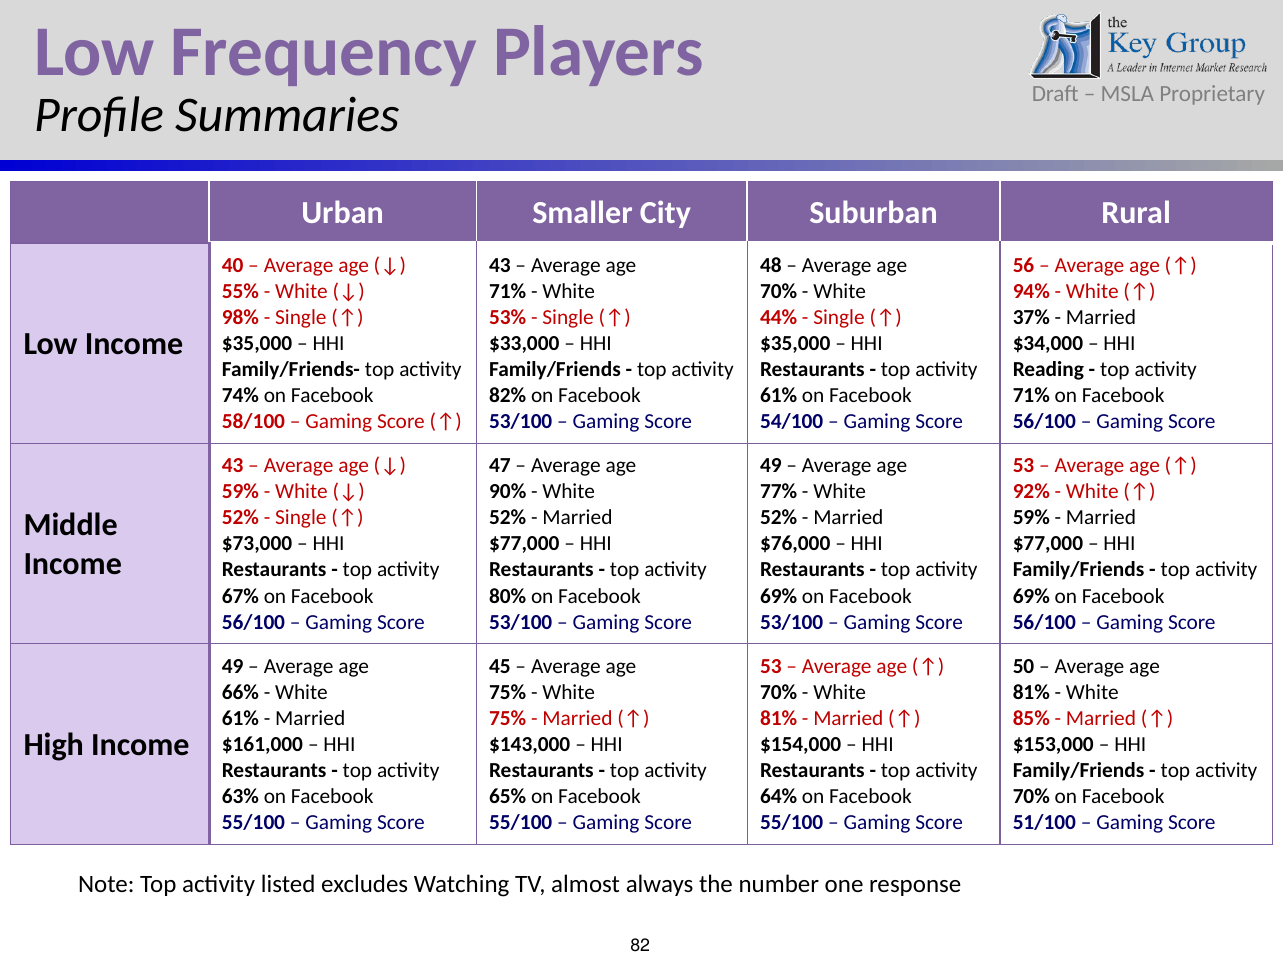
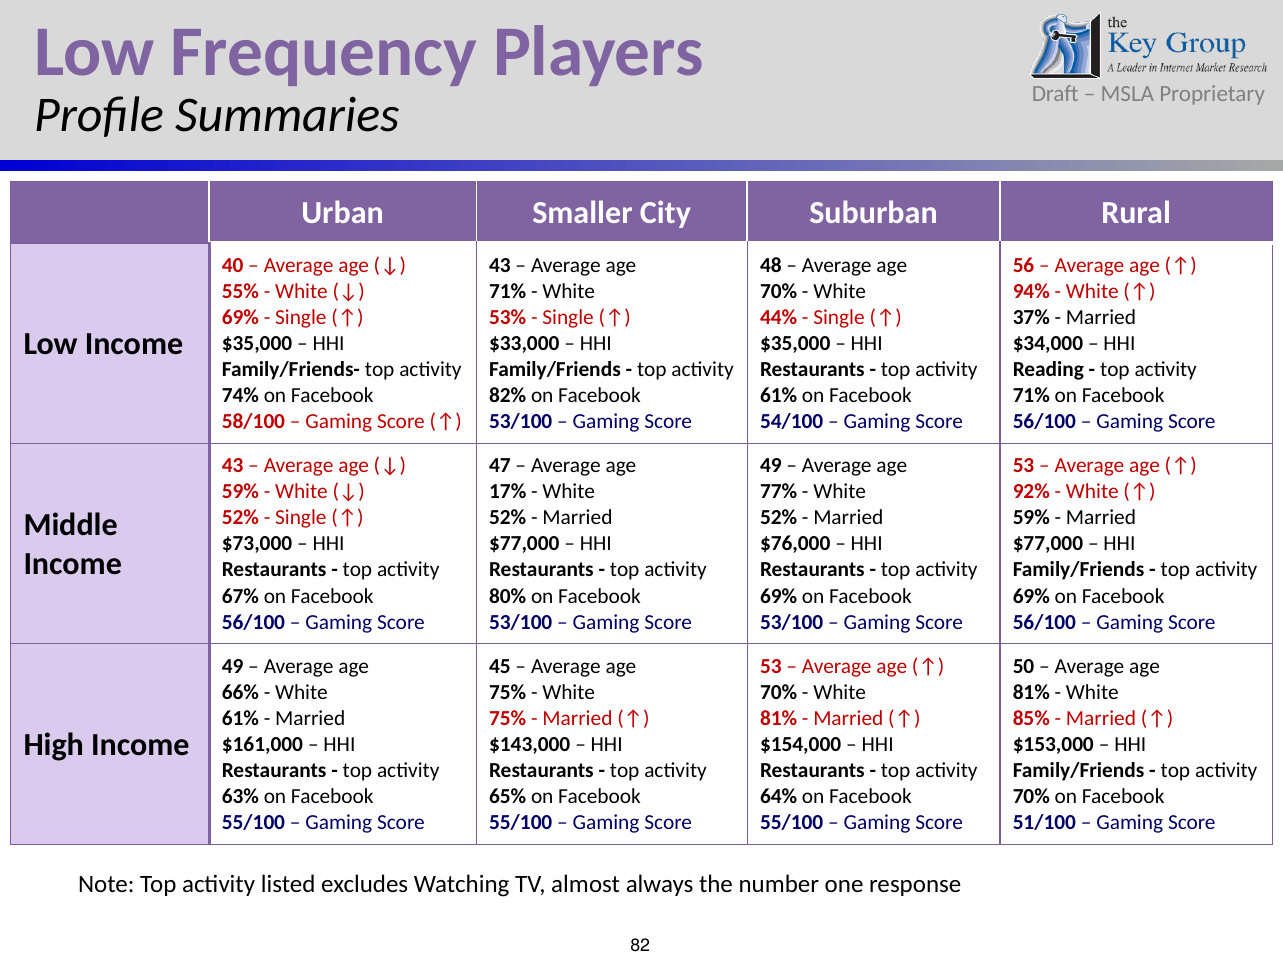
98%: 98% -> 69% (240, 317)
90%: 90% -> 17% (508, 492)
